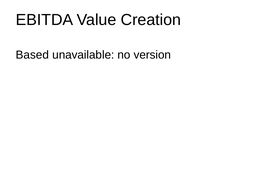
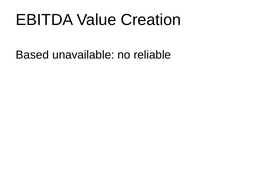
version: version -> reliable (152, 55)
